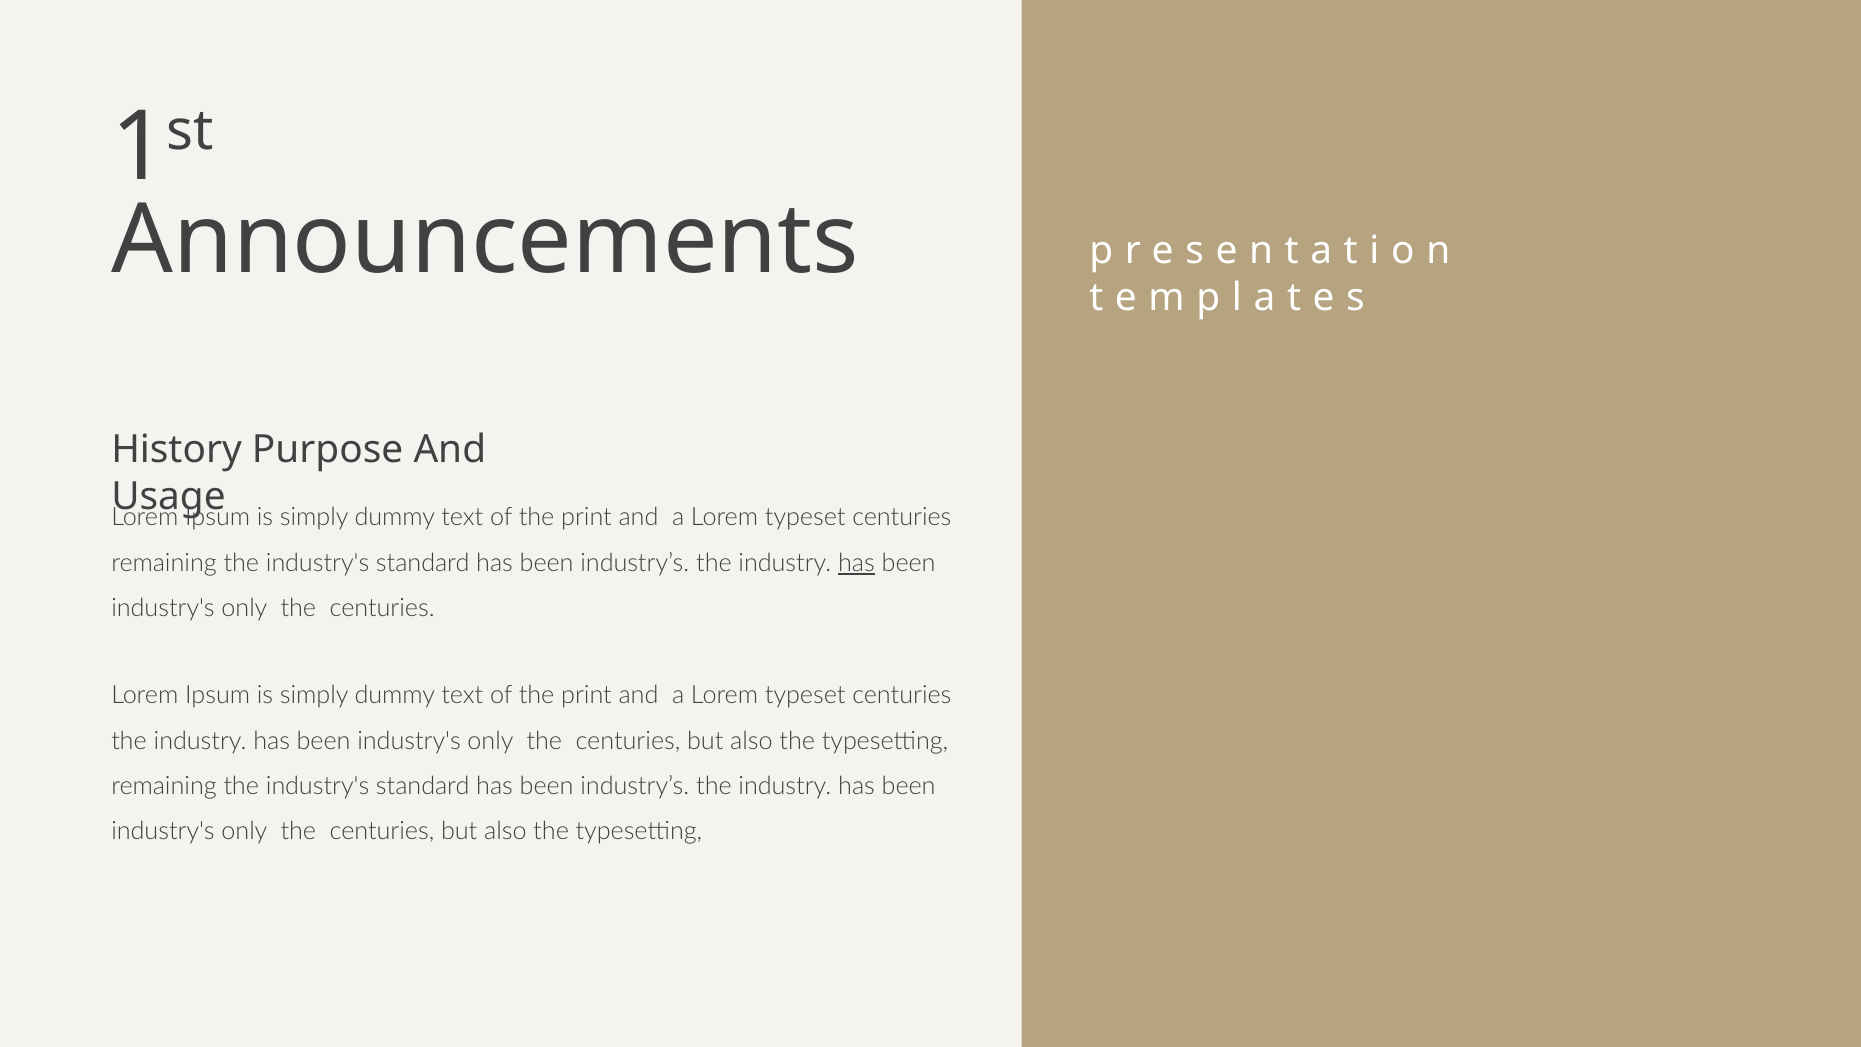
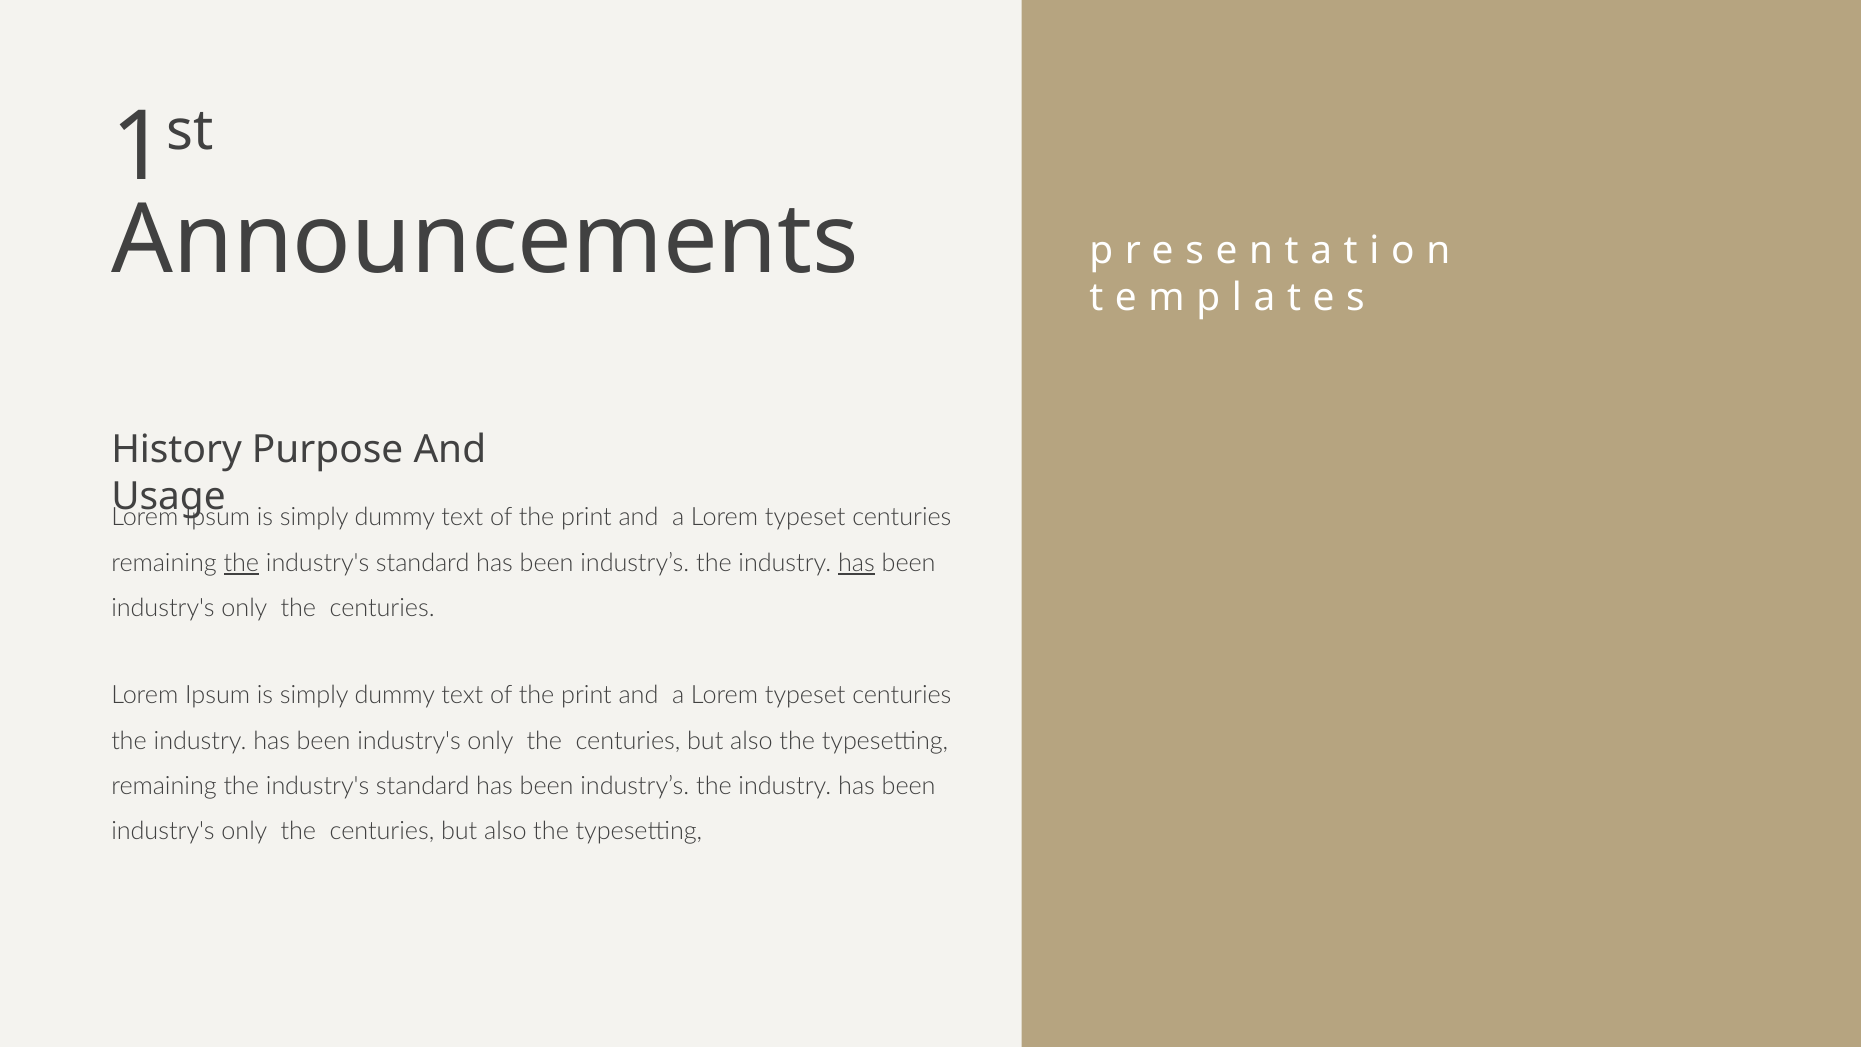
the underline: none -> present (241, 563)
